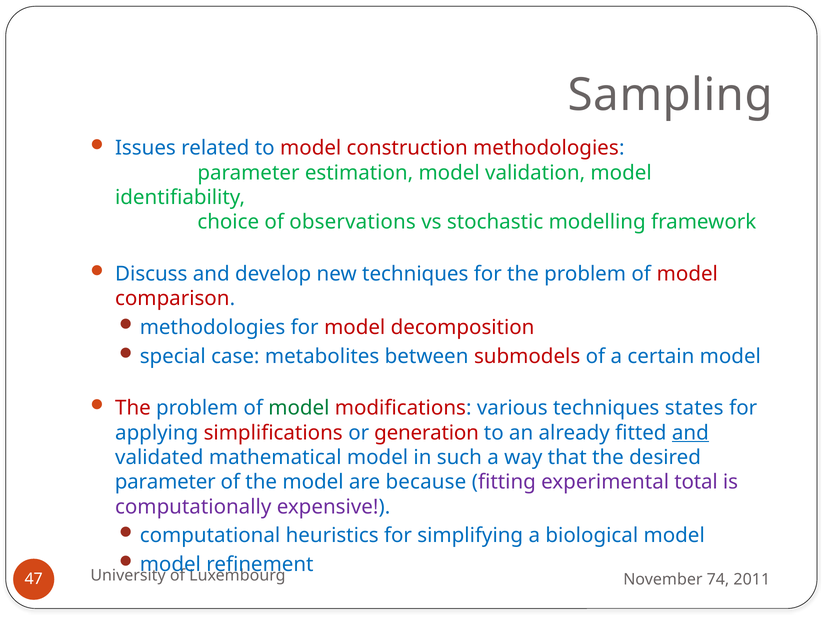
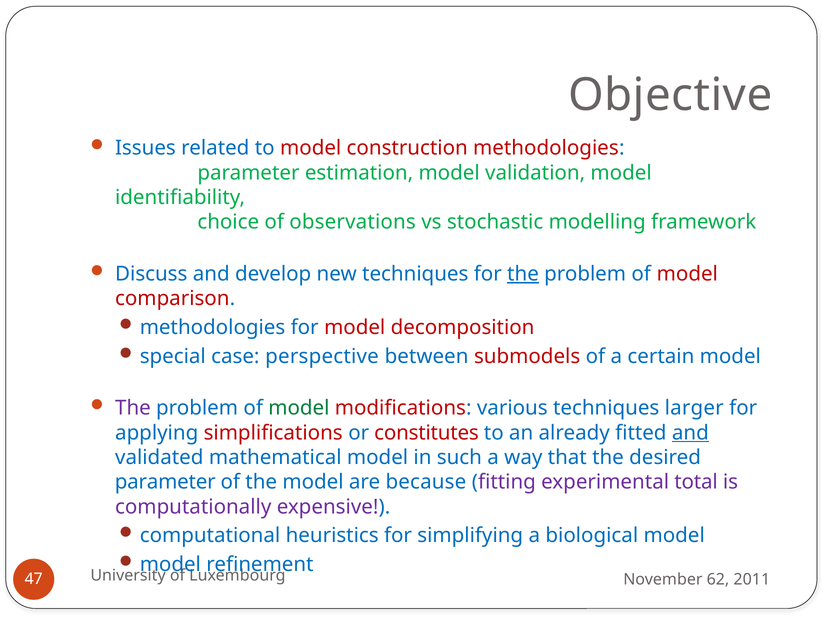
Sampling: Sampling -> Objective (670, 95)
the underline: none -> present (523, 274)
metabolites: metabolites -> perspective (322, 356)
The colour: red -> purple (133, 408)
states: states -> larger (694, 408)
generation: generation -> constitutes (427, 433)
74: 74 -> 62 (718, 580)
